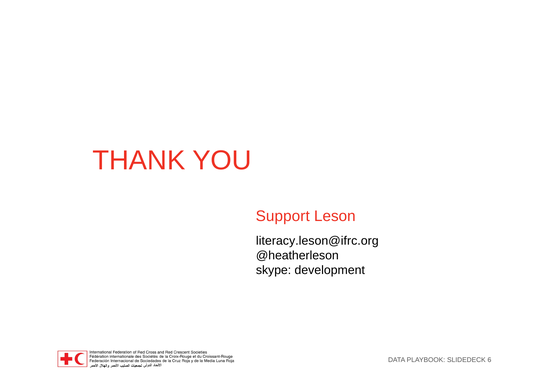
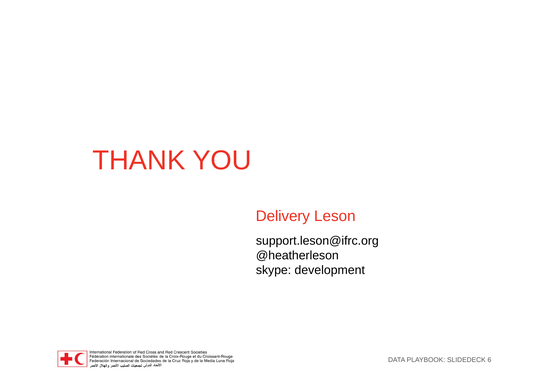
Support: Support -> Delivery (283, 216)
literacy.leson@ifrc.org: literacy.leson@ifrc.org -> support.leson@ifrc.org (317, 241)
